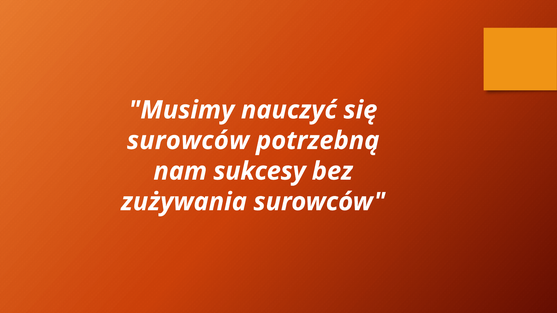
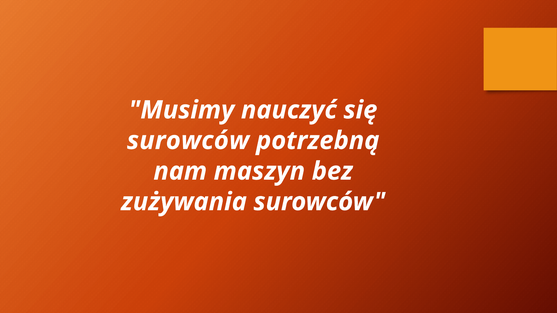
sukcesy: sukcesy -> maszyn (259, 171)
